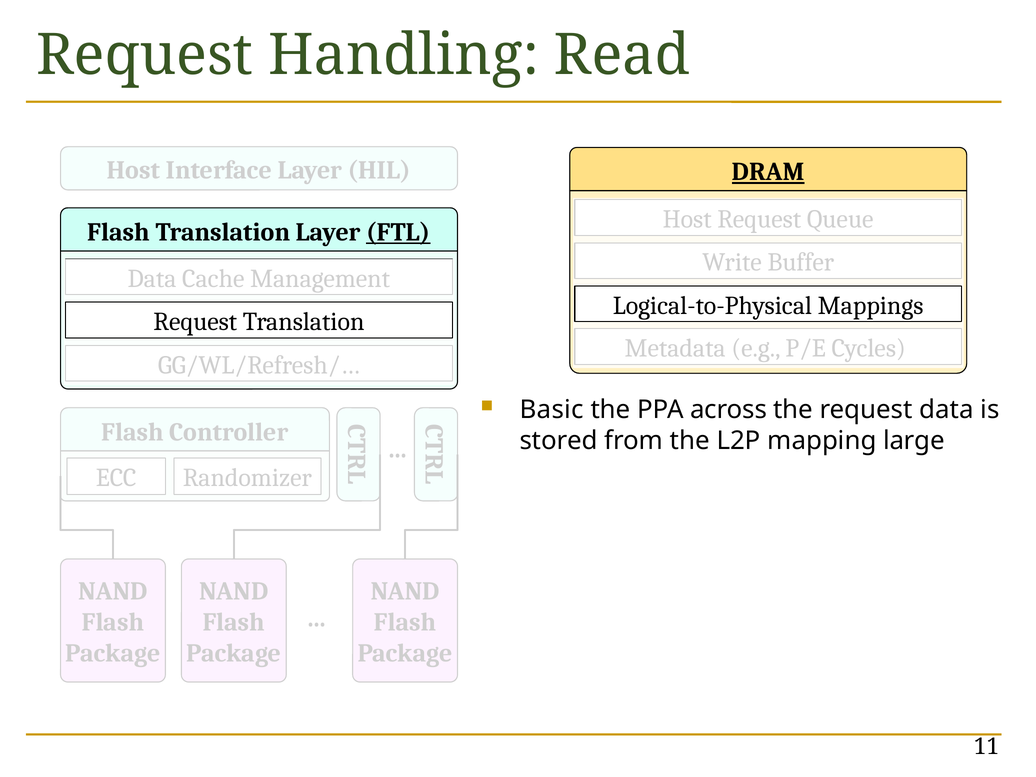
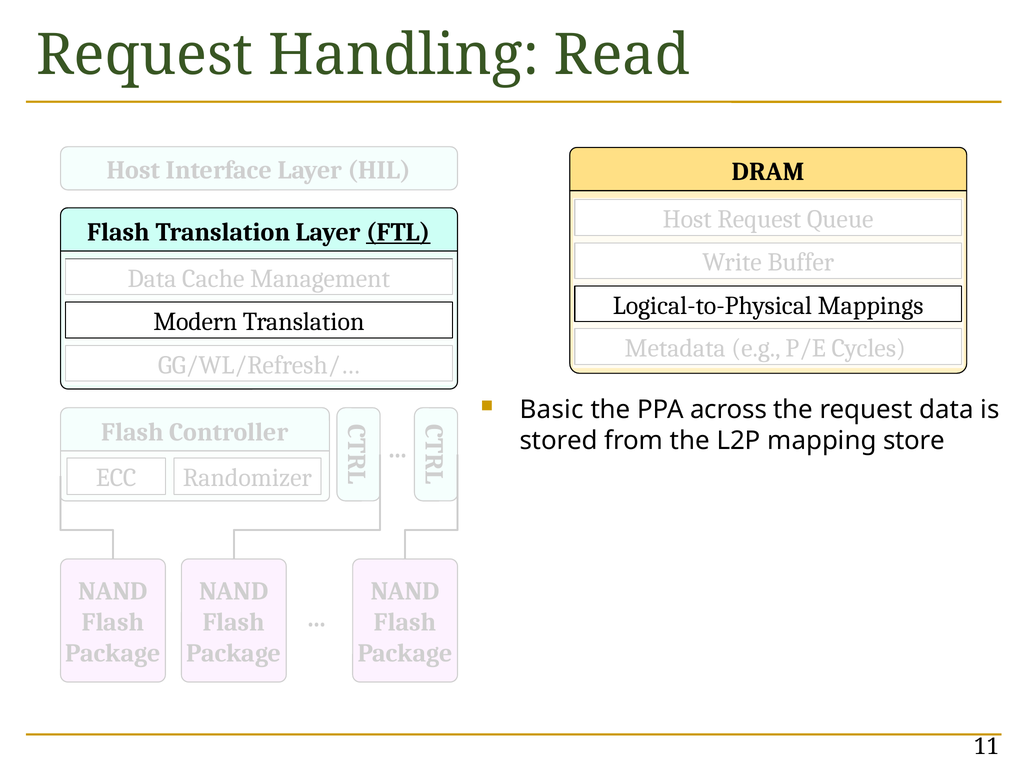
DRAM underline: present -> none (768, 172)
Request: Request -> Modern (195, 322)
large: large -> store (914, 441)
